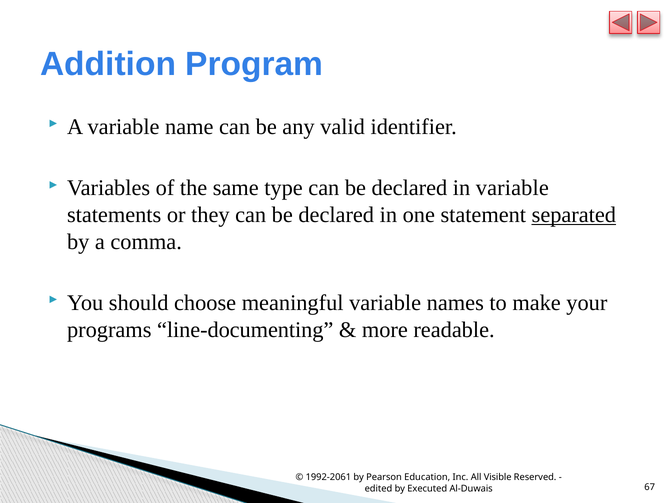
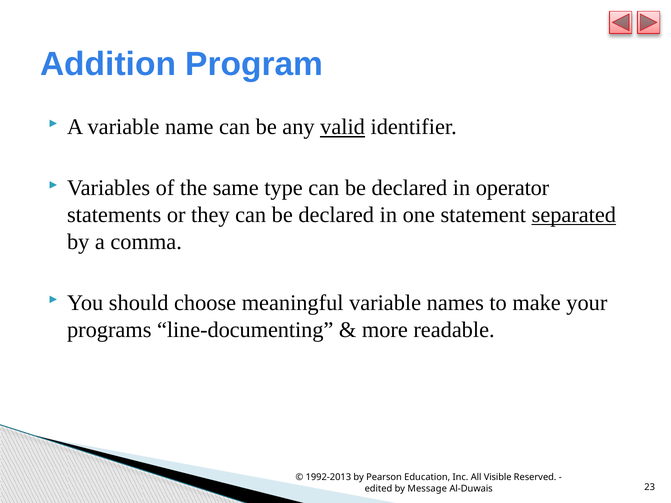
valid underline: none -> present (343, 127)
in variable: variable -> operator (512, 188)
1992-2061: 1992-2061 -> 1992-2013 (328, 478)
Executed: Executed -> Message (427, 489)
67: 67 -> 23 (650, 487)
